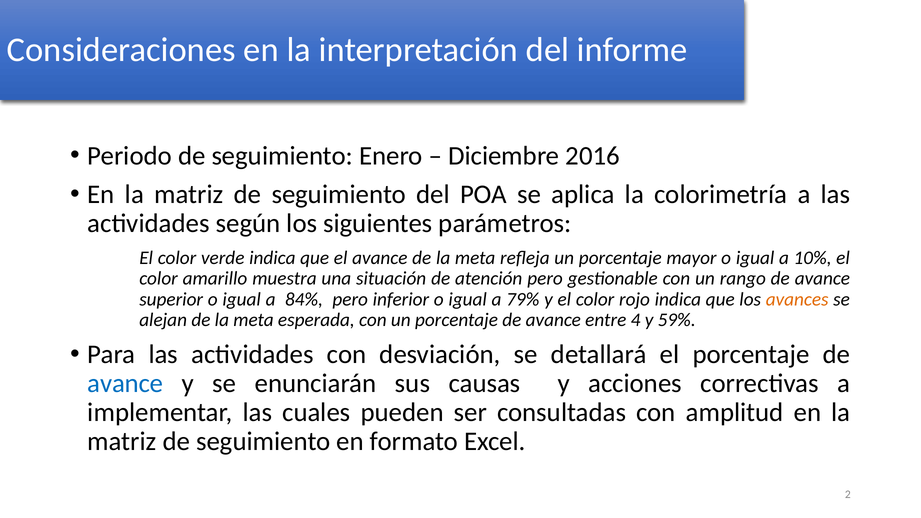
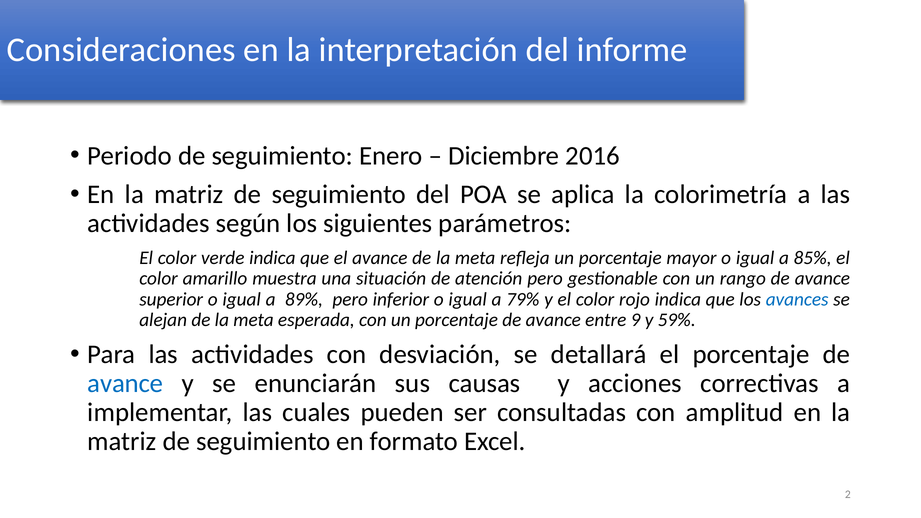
10%: 10% -> 85% (813, 258)
84%: 84% -> 89% (304, 299)
avances colour: orange -> blue (797, 299)
4: 4 -> 9 (636, 320)
